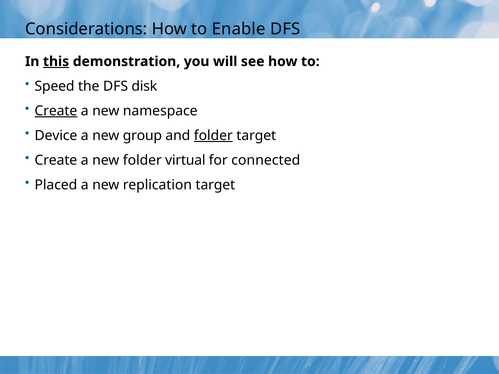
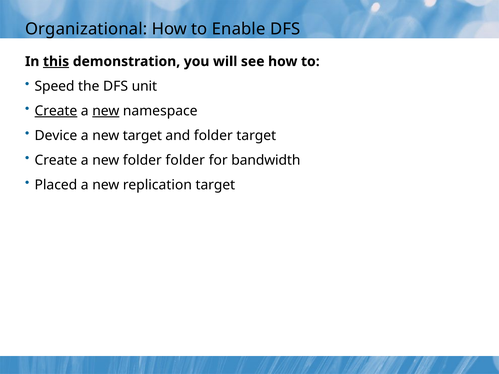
Considerations: Considerations -> Organizational (86, 29)
disk: disk -> unit (144, 86)
new underline: none -> present (106, 111)
new group: group -> target (142, 136)
folder underline: present -> none (213, 136)
folder virtual: virtual -> folder (185, 160)
connected: connected -> bandwidth (266, 160)
